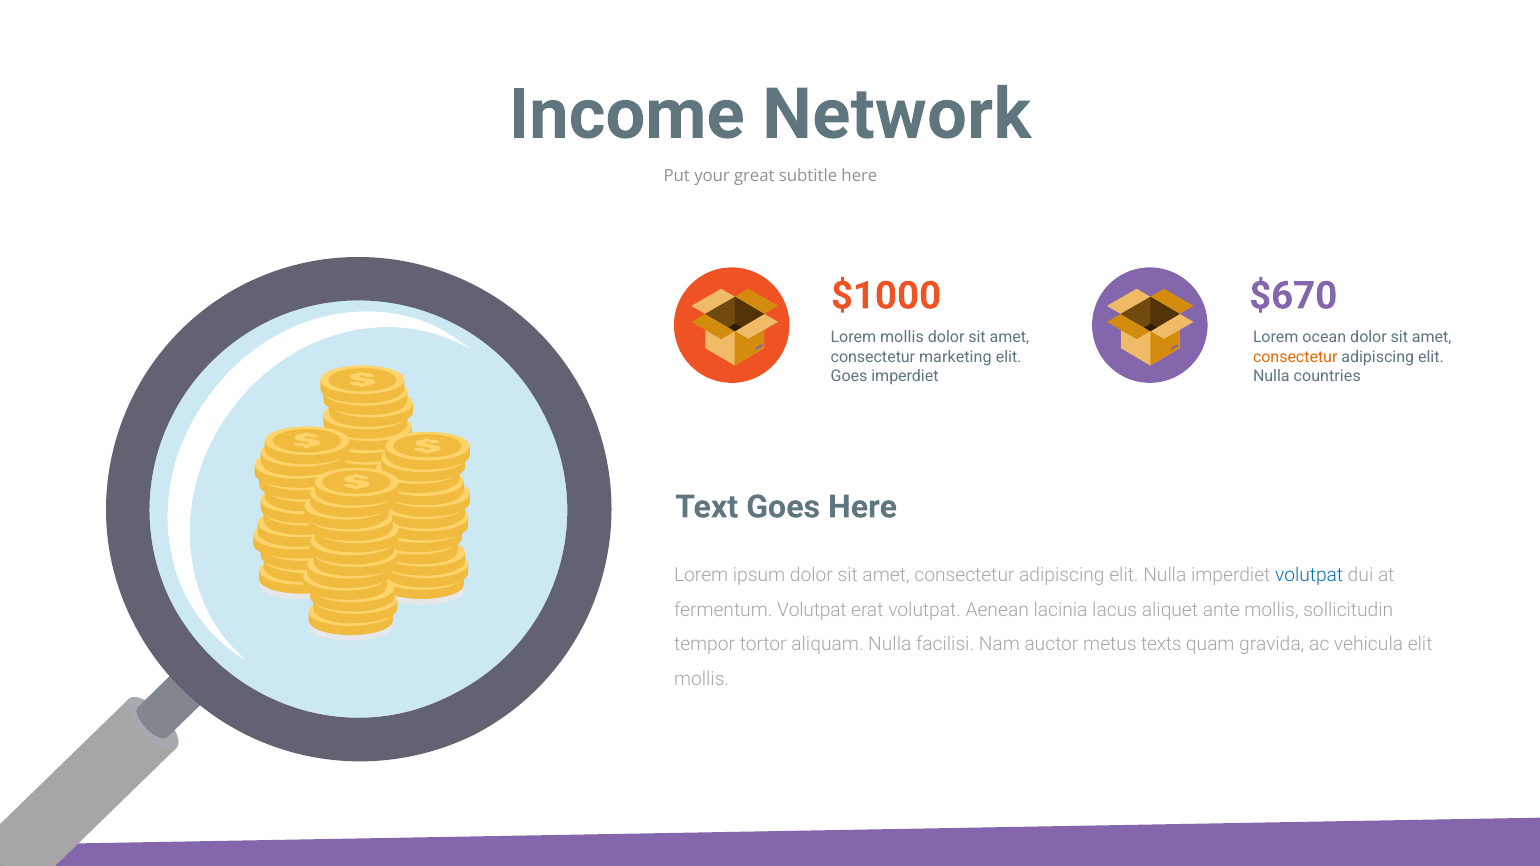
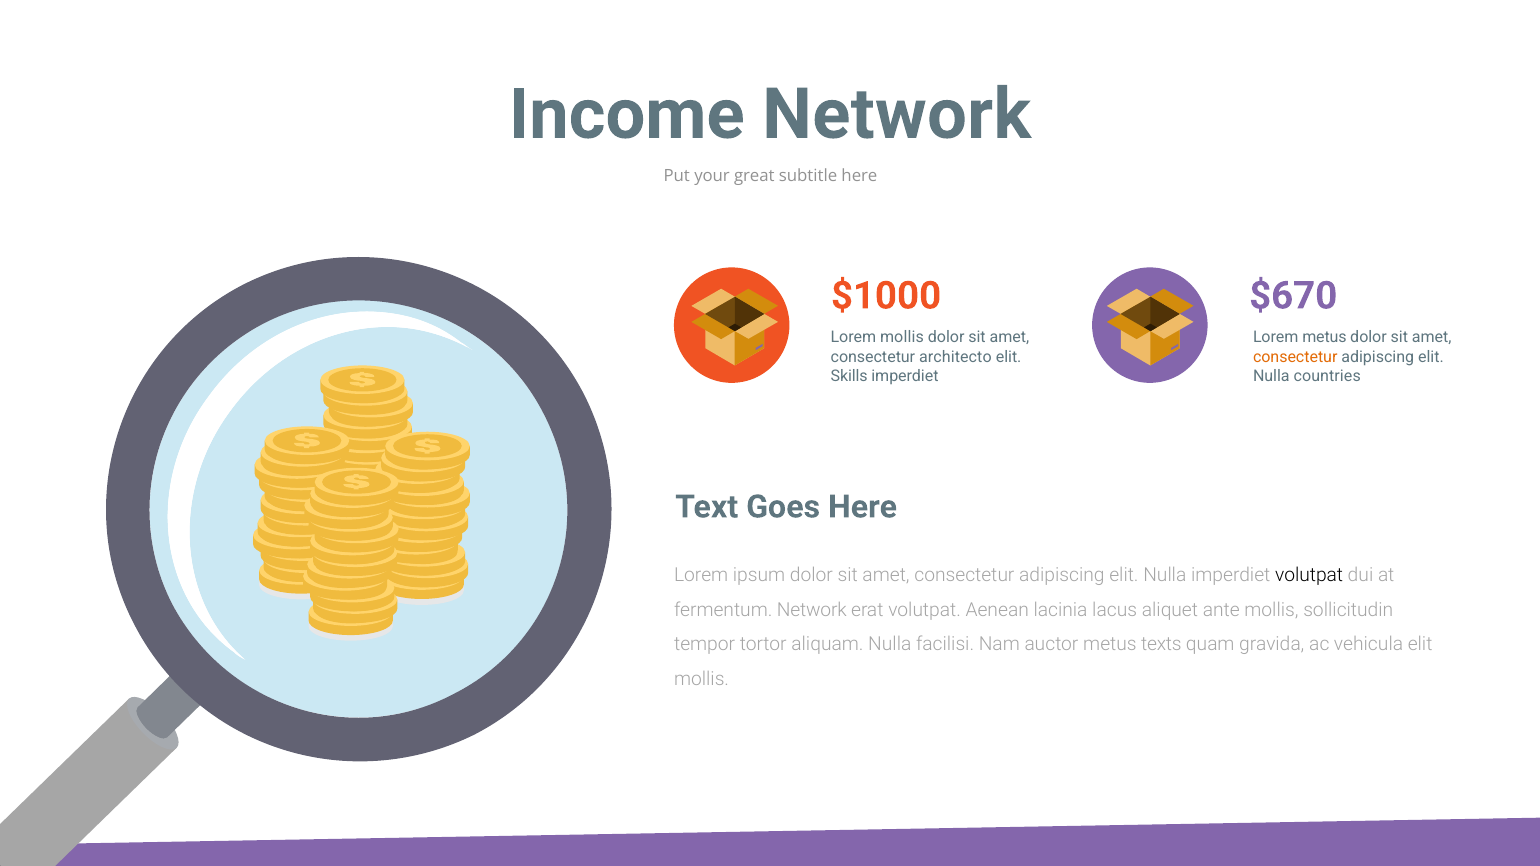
Lorem ocean: ocean -> metus (1324, 338)
marketing: marketing -> architecto (955, 357)
Goes: Goes -> Skills (849, 376)
volutpat colour: blue -> black (1309, 575)
fermentum Volutpat: Volutpat -> Network (812, 610)
